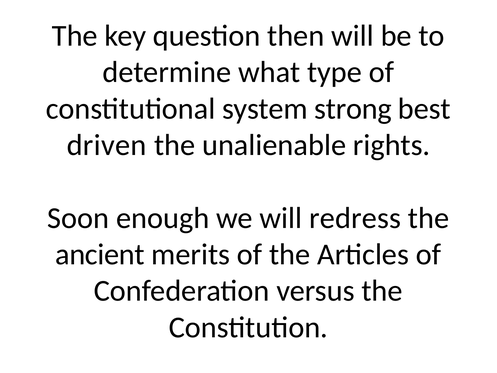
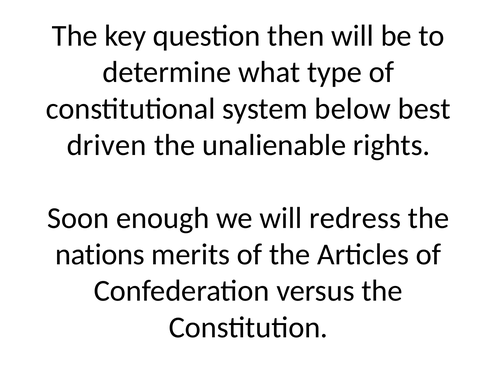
strong: strong -> below (353, 109)
ancient: ancient -> nations (100, 254)
